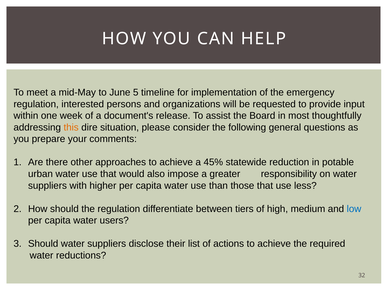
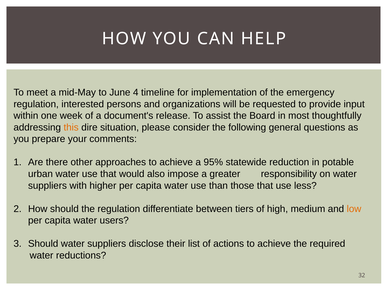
5: 5 -> 4 (136, 92)
45%: 45% -> 95% (213, 162)
low colour: blue -> orange (354, 209)
